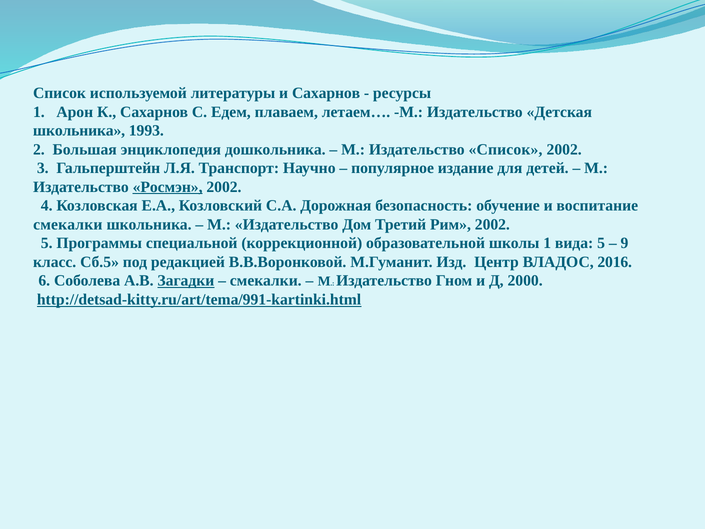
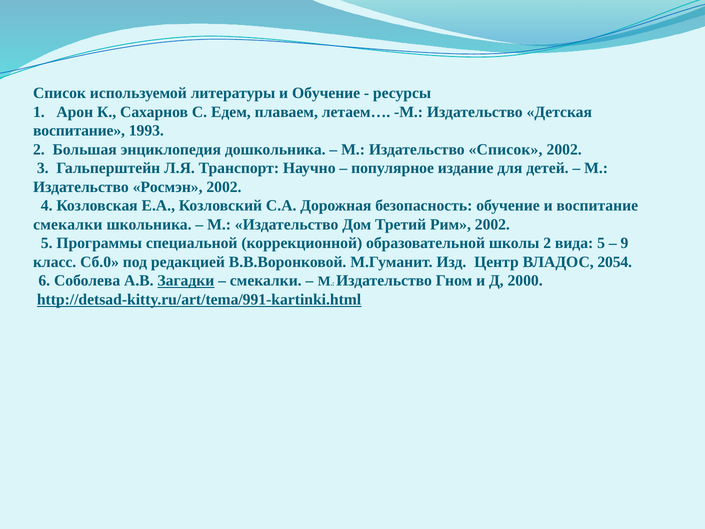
и Сахарнов: Сахарнов -> Обучение (326, 93)
школьника: школьника -> воспитание (79, 131)
Росмэн underline: present -> none (168, 187)
школы 1: 1 -> 2 (547, 243)
Сб.5: Сб.5 -> Сб.0 (100, 262)
2016: 2016 -> 2054 (615, 262)
